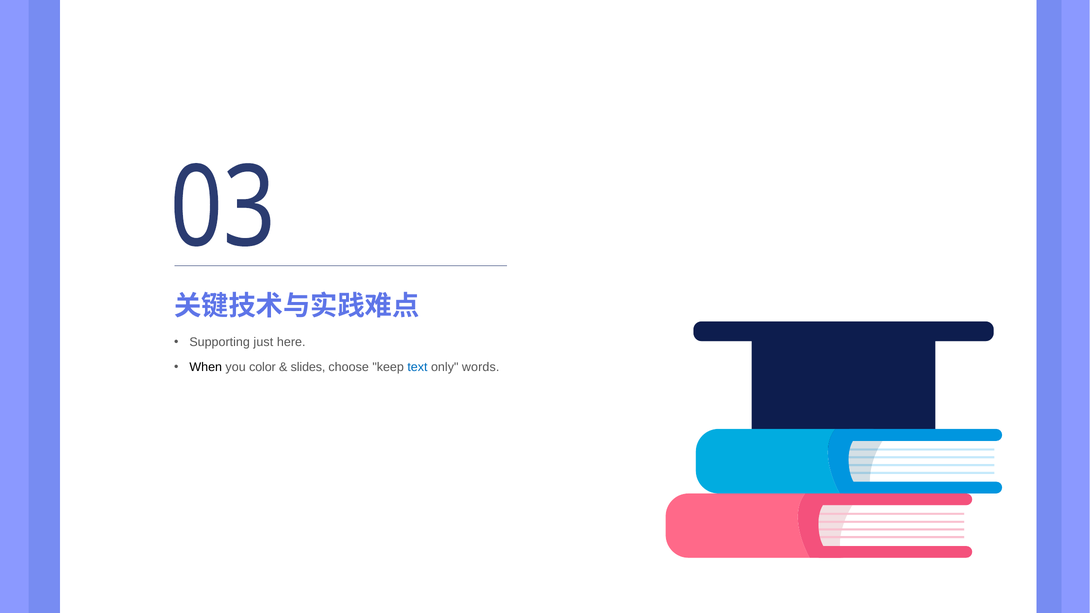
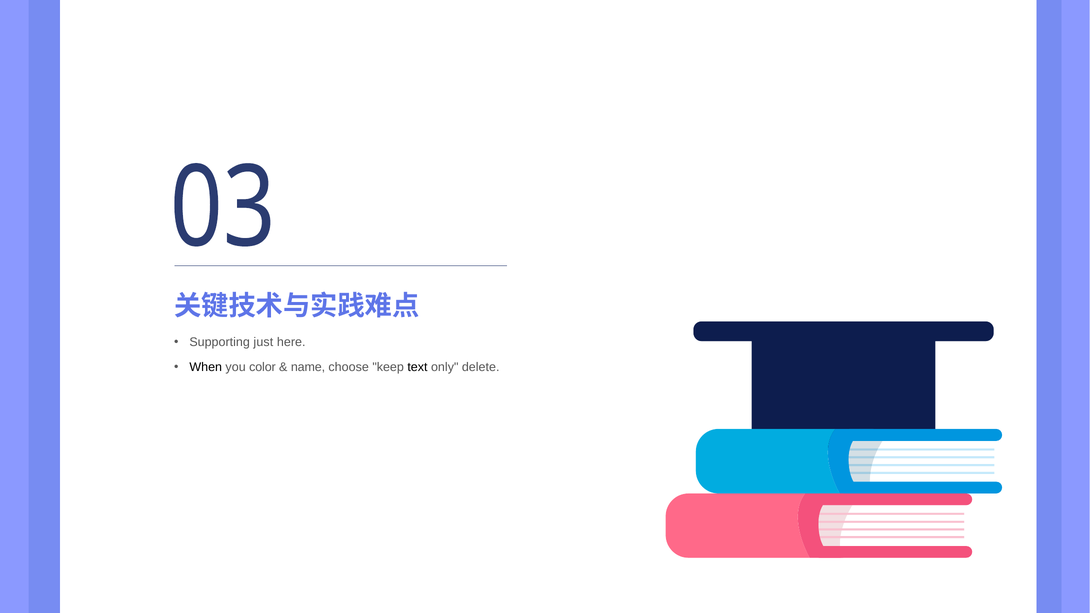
slides: slides -> name (308, 367)
text colour: blue -> black (417, 367)
words: words -> delete (481, 367)
